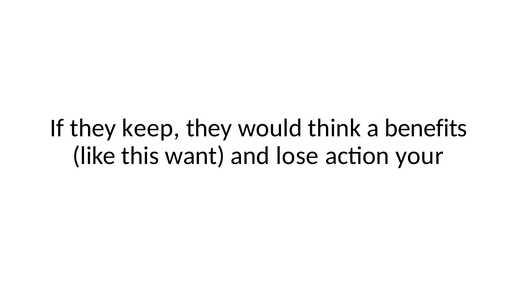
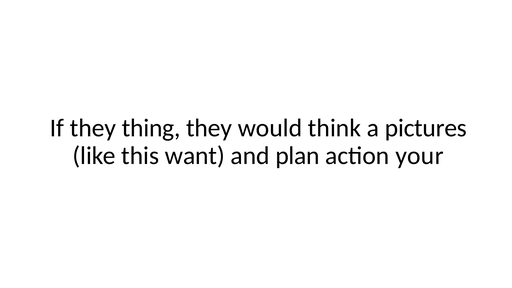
keep: keep -> thing (151, 128)
benefits: benefits -> pictures (426, 128)
lose: lose -> plan (298, 156)
